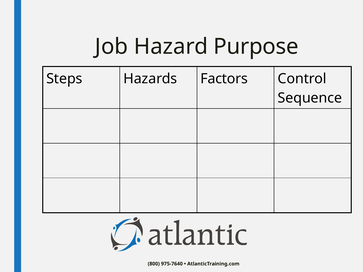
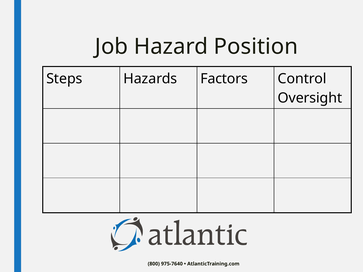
Purpose: Purpose -> Position (256, 47)
Sequence: Sequence -> Oversight (310, 98)
